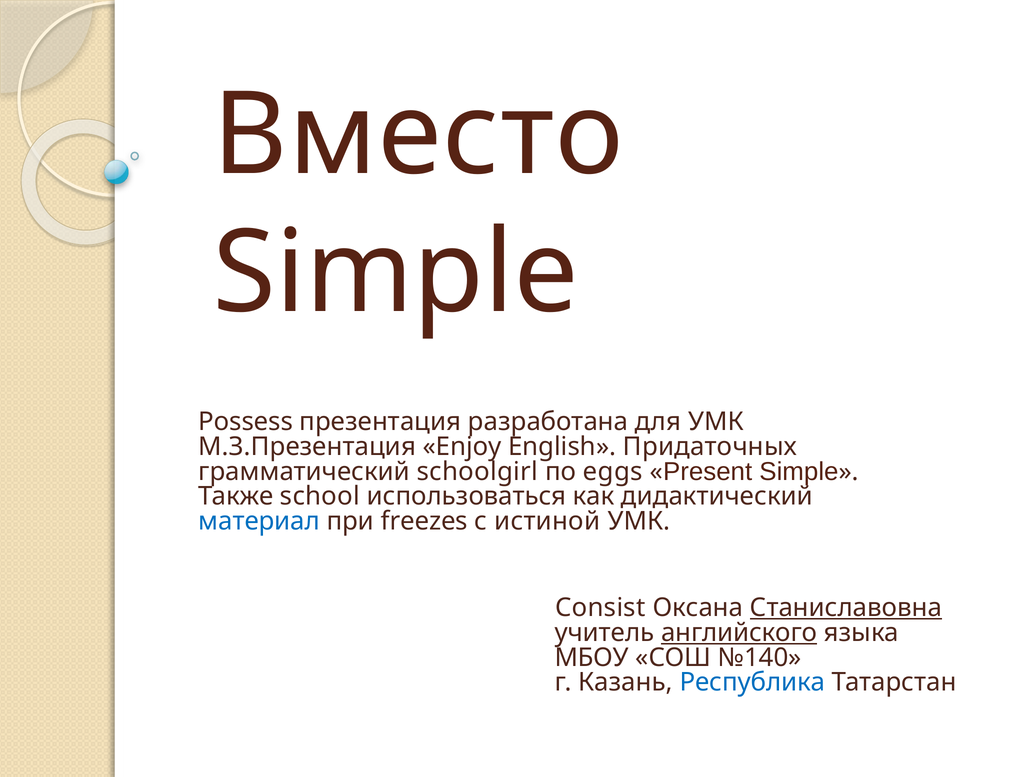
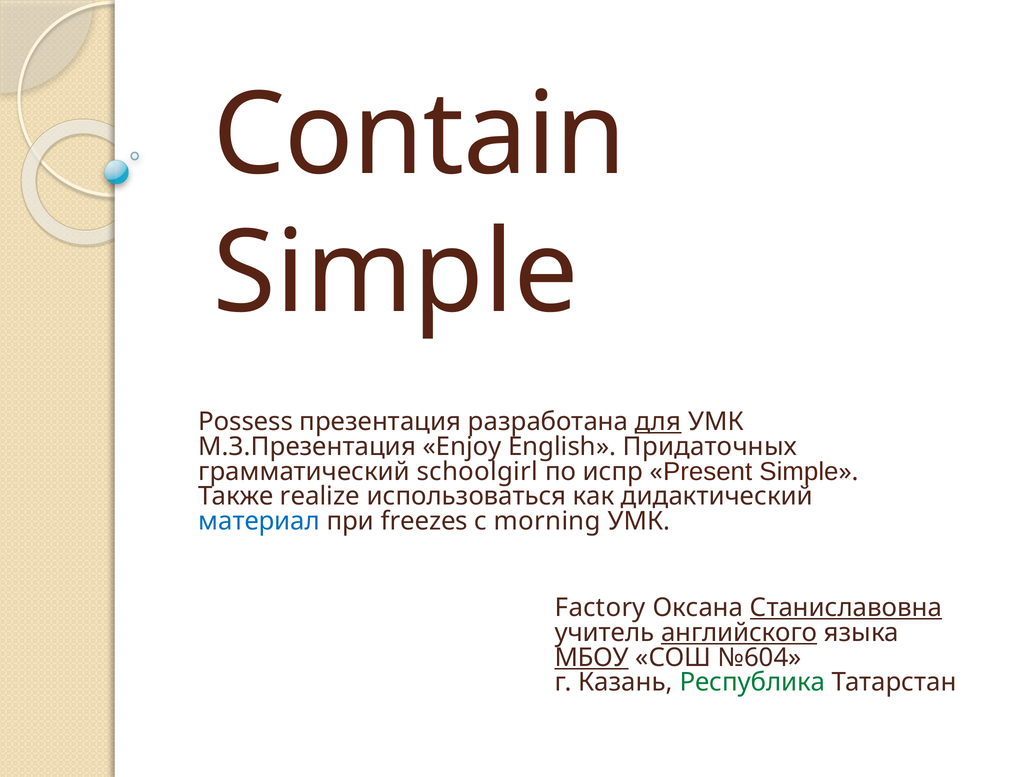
Вместо: Вместо -> Contain (419, 135)
для underline: none -> present (658, 422)
eggs: eggs -> испр (613, 472)
school: school -> realize (320, 496)
истиной: истиной -> morning (547, 521)
Consist: Consist -> Factory (600, 608)
МБОУ underline: none -> present (592, 658)
№140: №140 -> №604 (760, 658)
Республика colour: blue -> green (752, 682)
